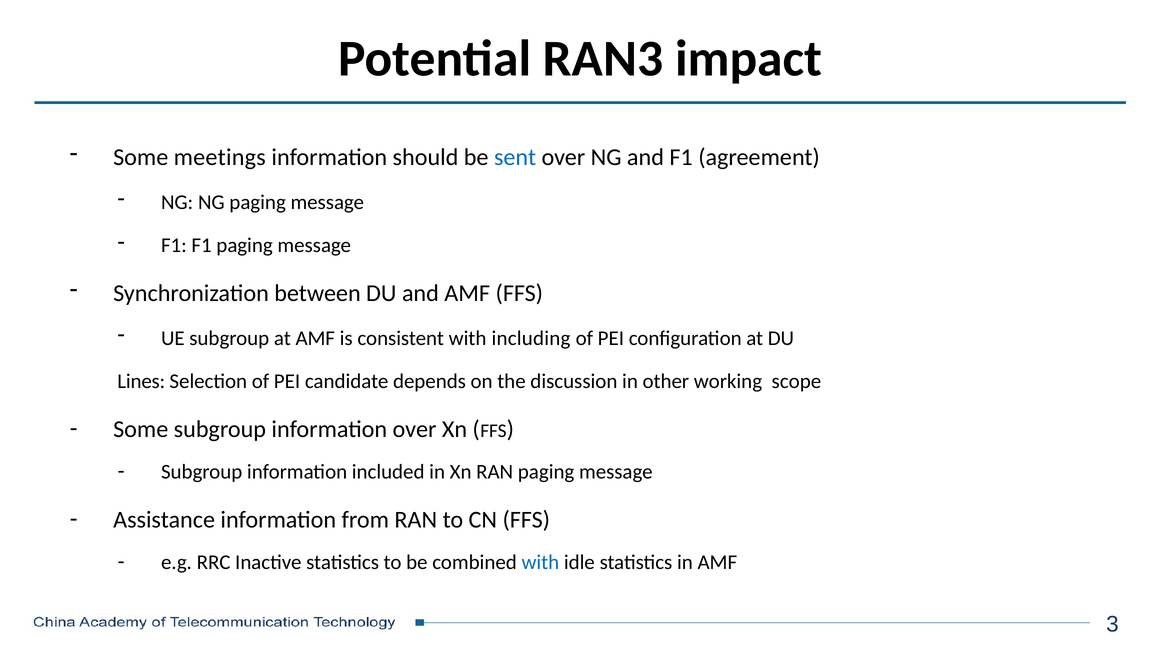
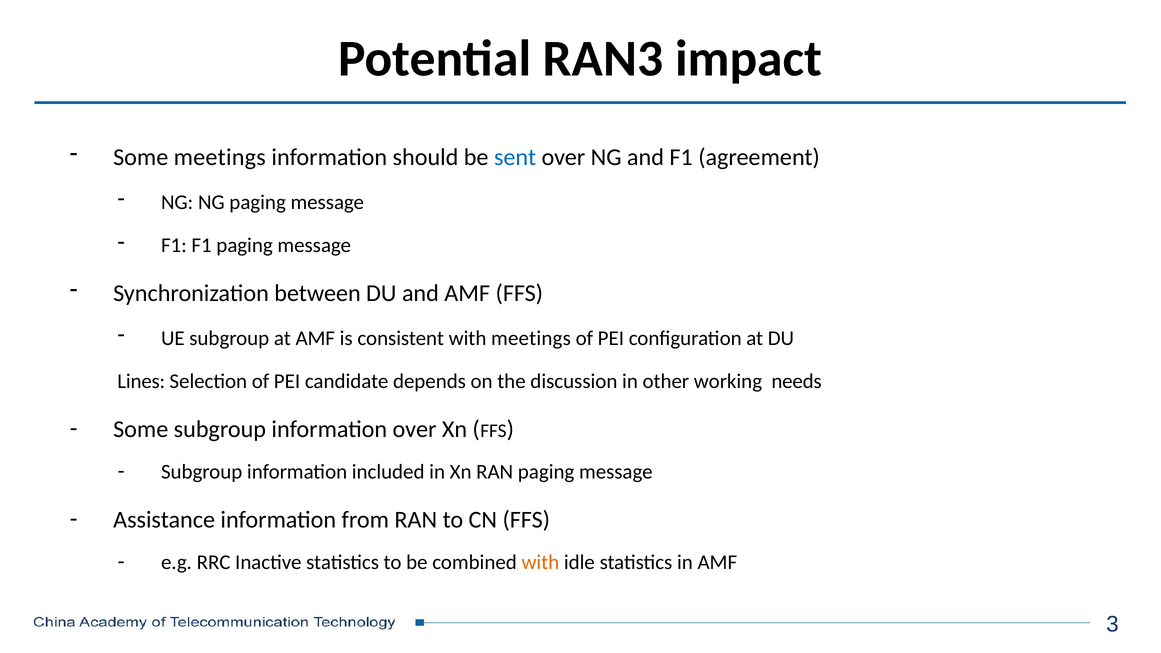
with including: including -> meetings (531, 338)
scope: scope -> needs (797, 382)
with colour: blue -> orange (540, 562)
